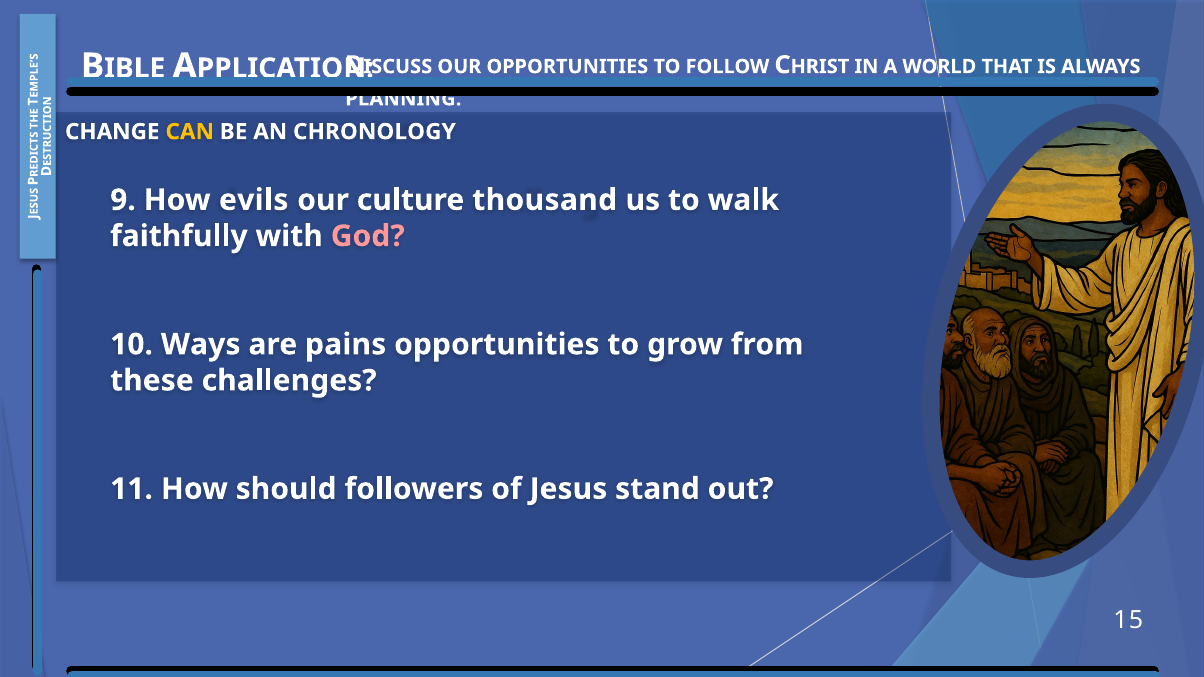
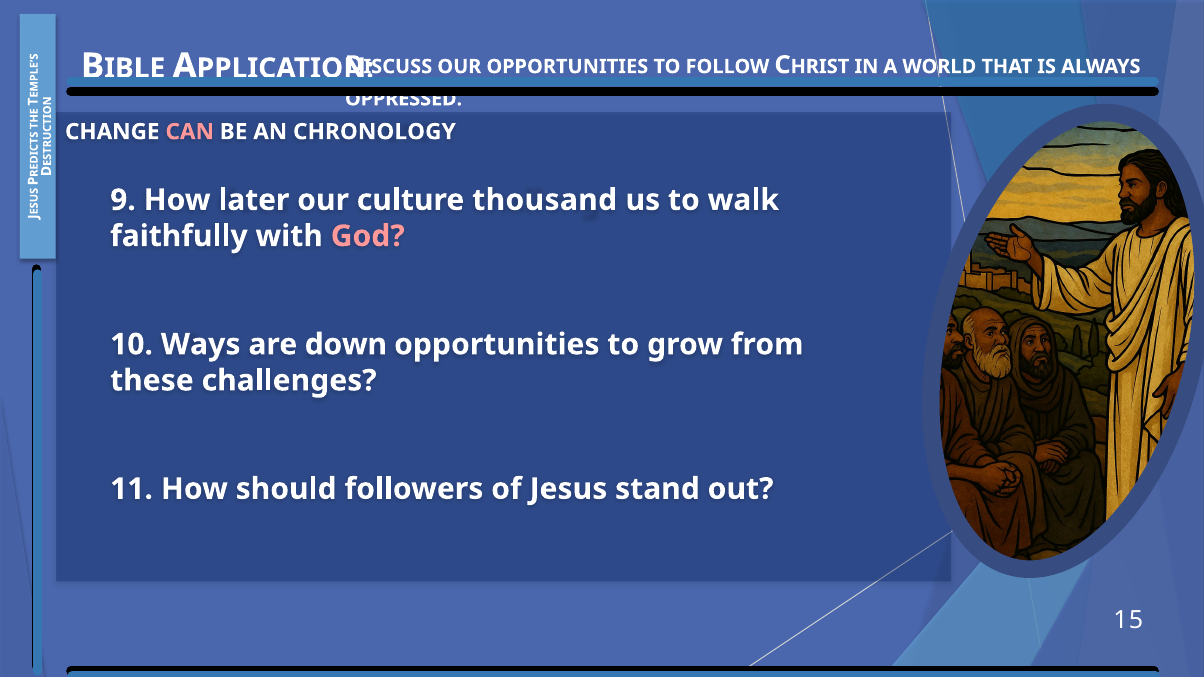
PLANNING: PLANNING -> OPPRESSED (404, 99)
CAN colour: yellow -> pink (190, 132)
evils: evils -> later (254, 200)
pains: pains -> down (346, 345)
